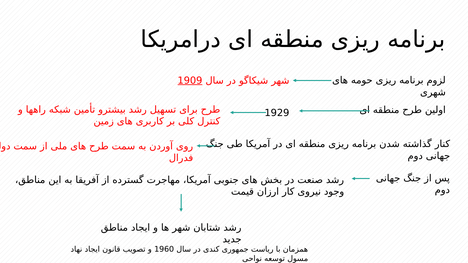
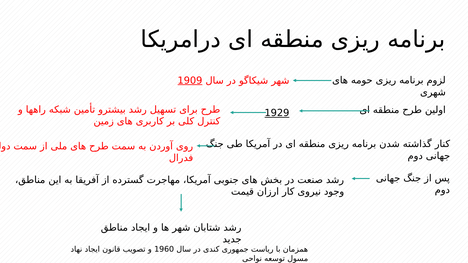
1929 underline: none -> present (277, 113)
